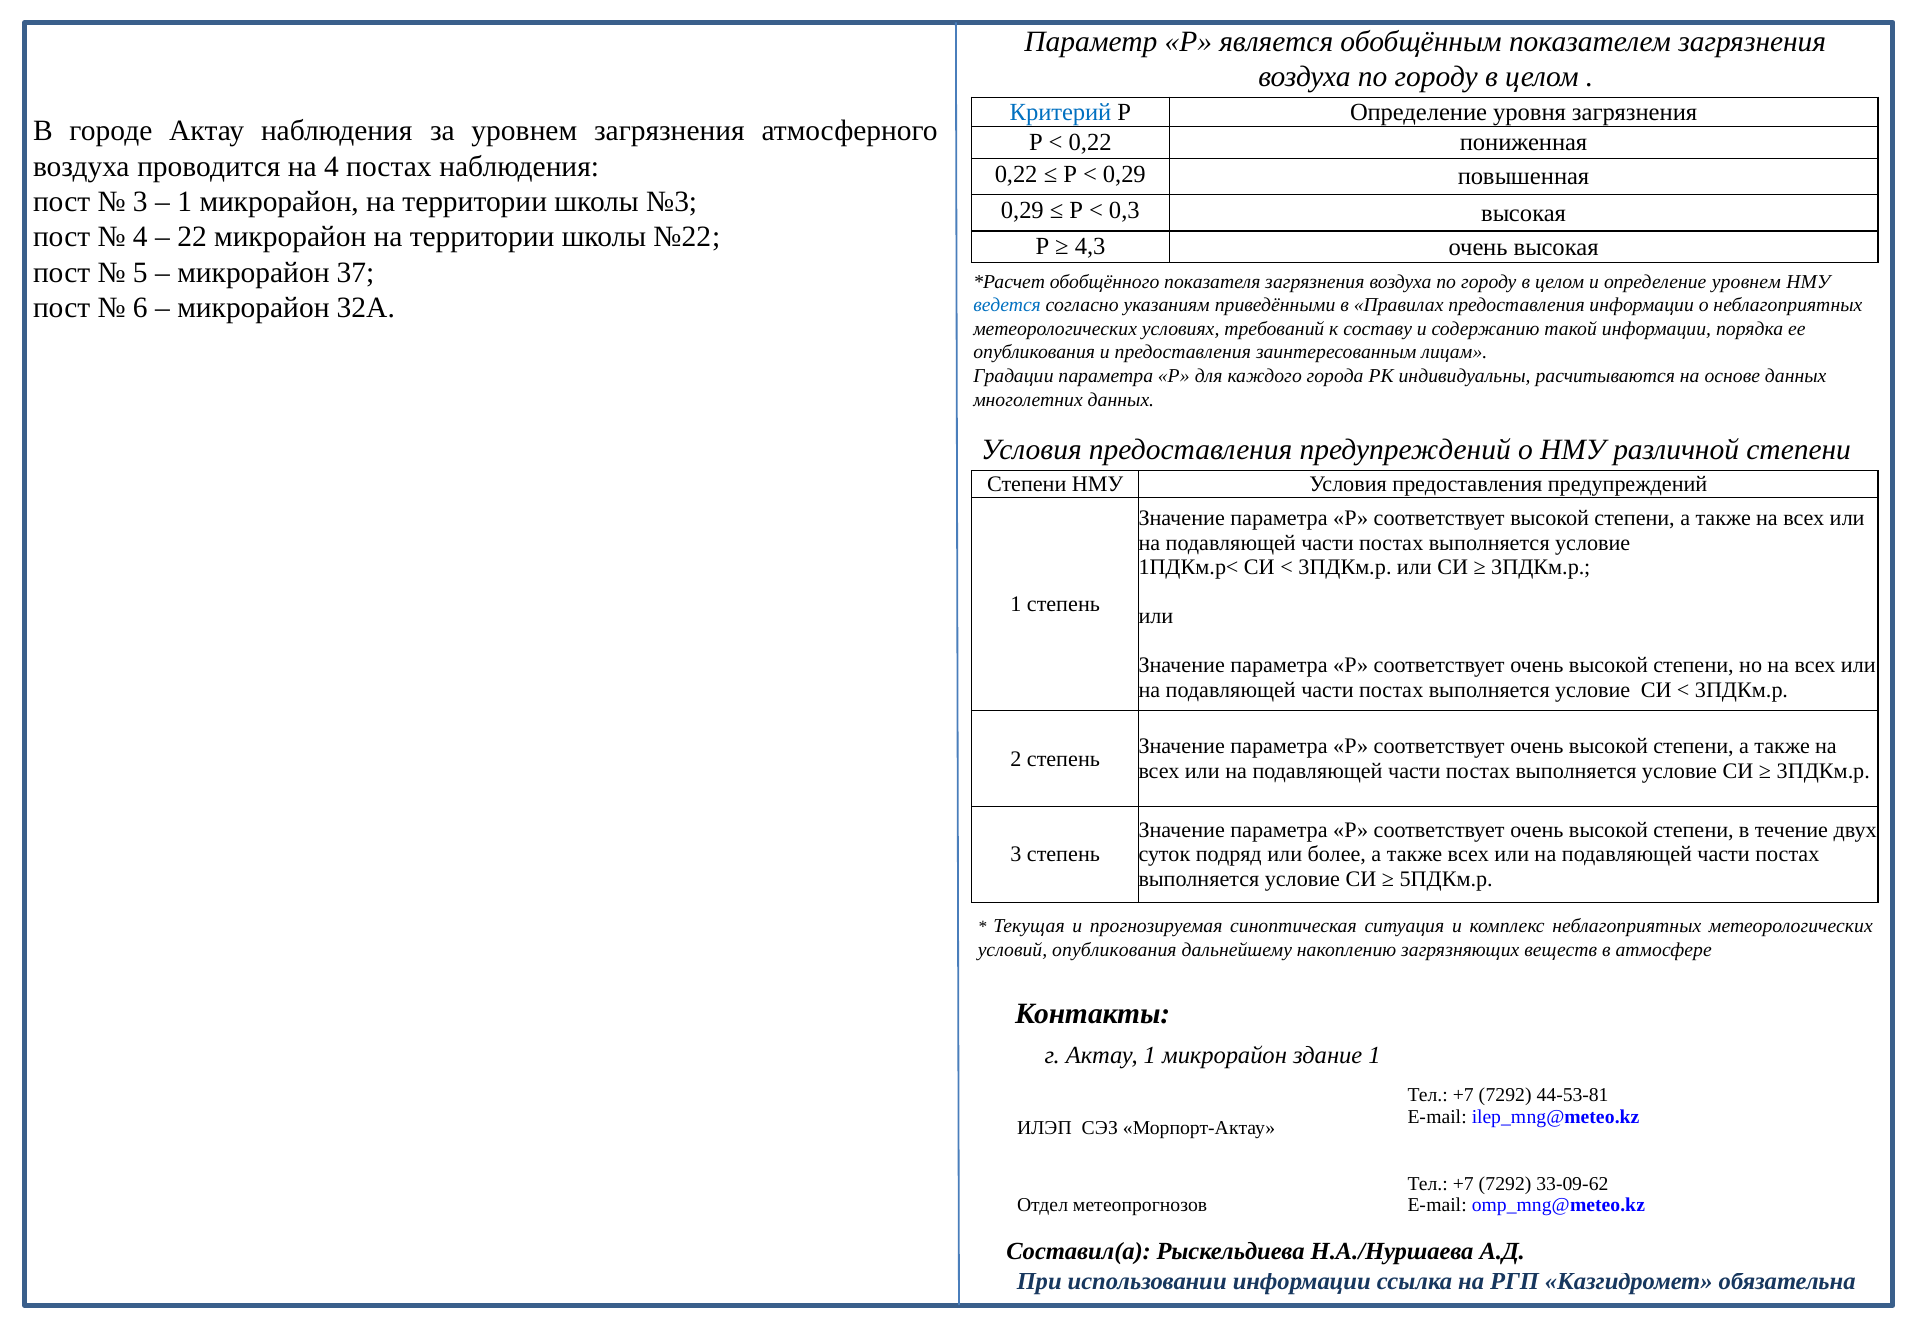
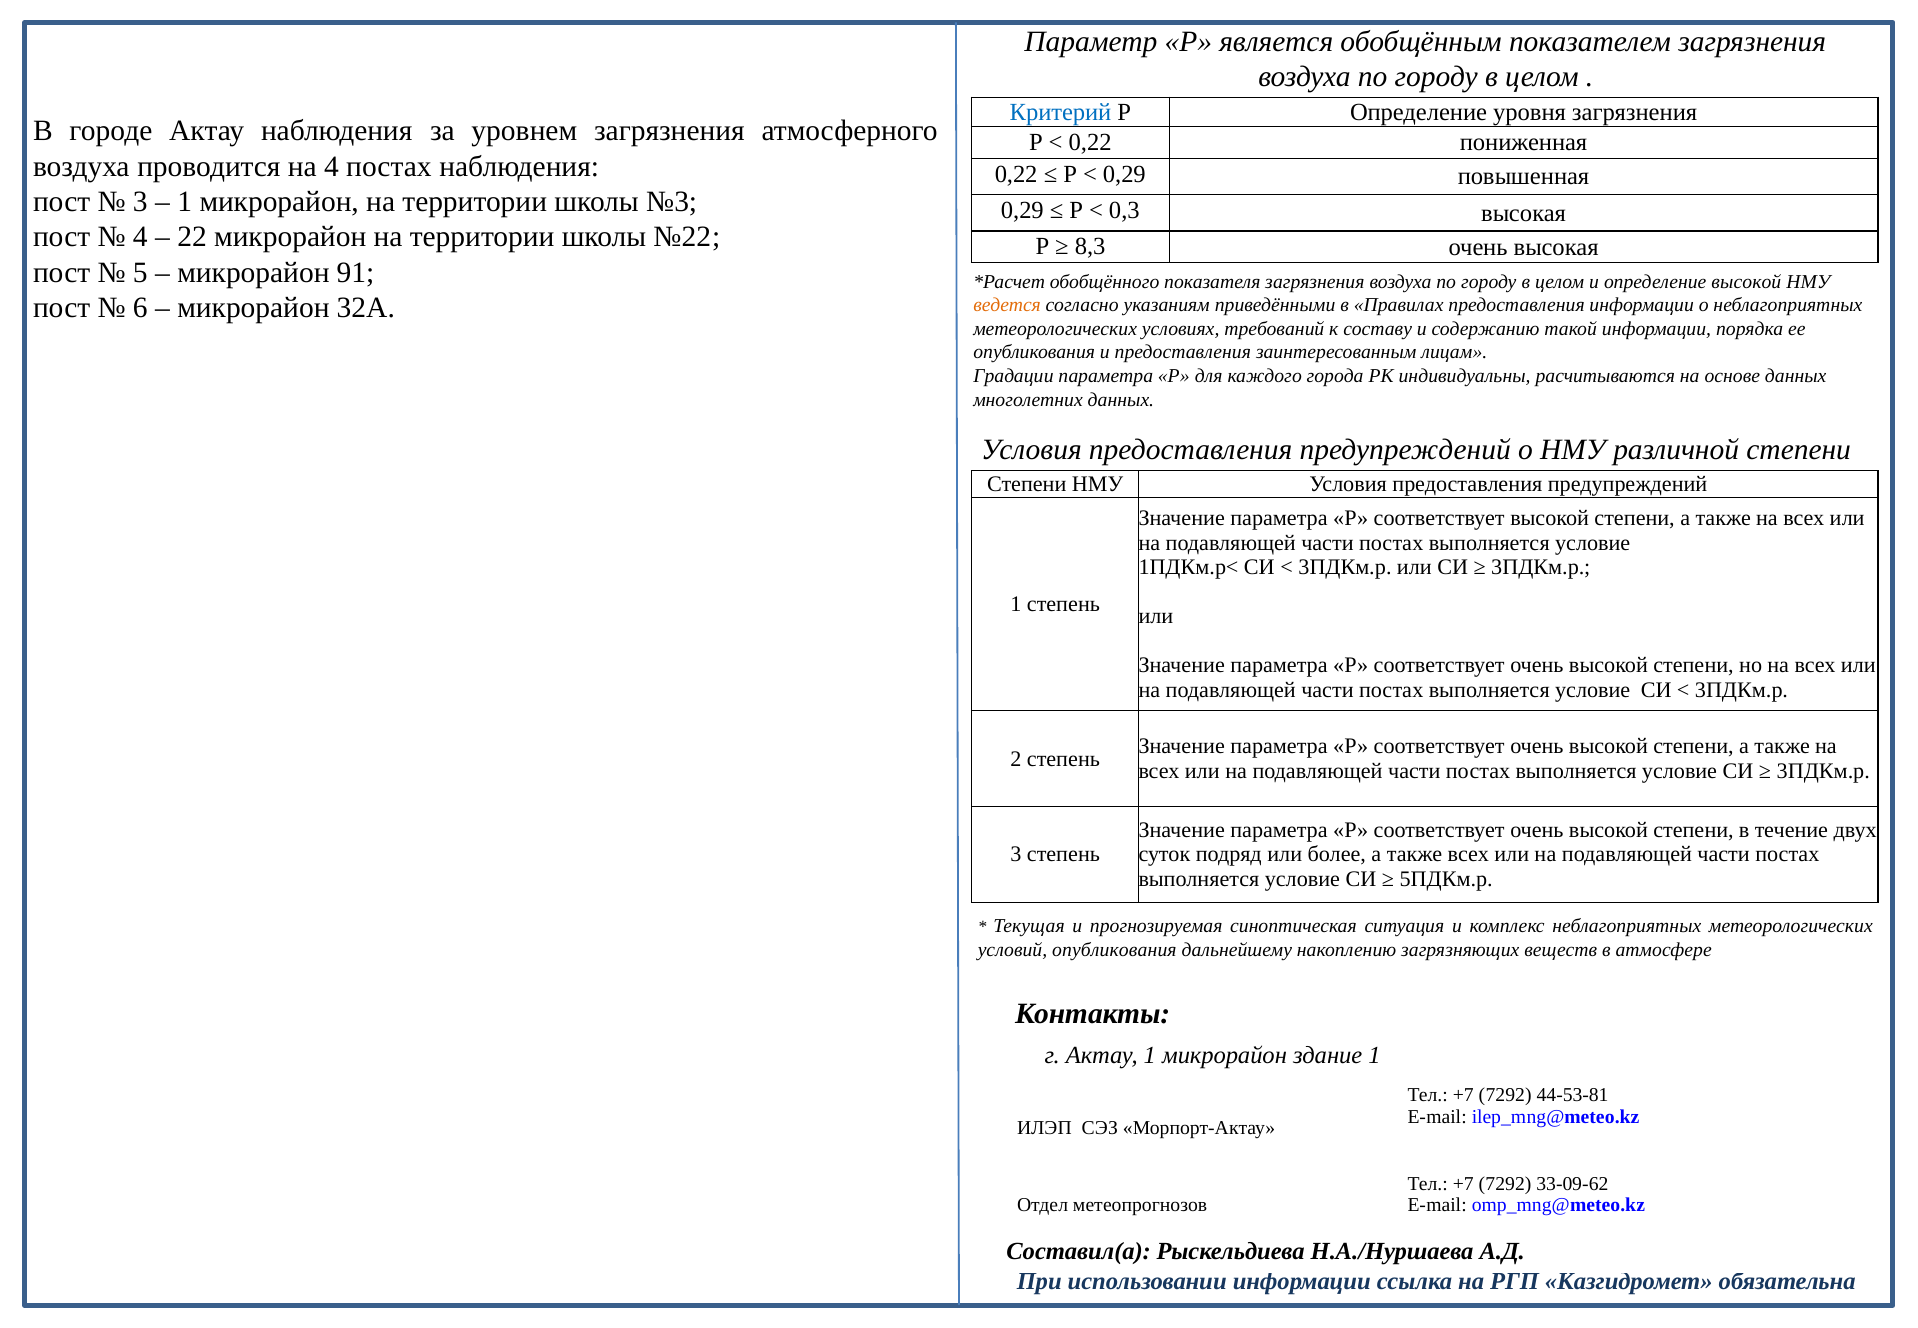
4,3: 4,3 -> 8,3 (1090, 247)
37: 37 -> 91 (356, 273)
определение уровнем: уровнем -> высокой (1746, 282)
ведется colour: blue -> orange (1007, 305)
